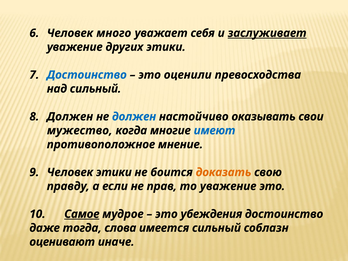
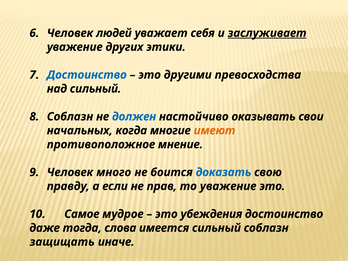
много: много -> людей (114, 33)
оценили: оценили -> другими (188, 75)
Должен: Должен -> Соблазн (70, 117)
мужество: мужество -> начальных (80, 131)
имеют colour: blue -> orange (215, 131)
Человек этики: этики -> много (114, 172)
доказать colour: orange -> blue (224, 172)
Самое underline: present -> none (82, 214)
оценивают: оценивают -> защищать (62, 242)
